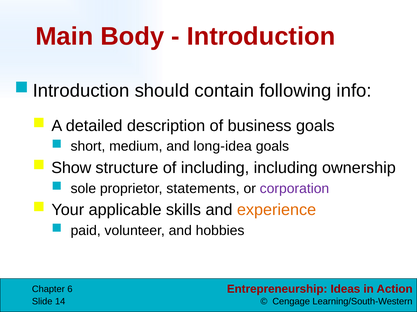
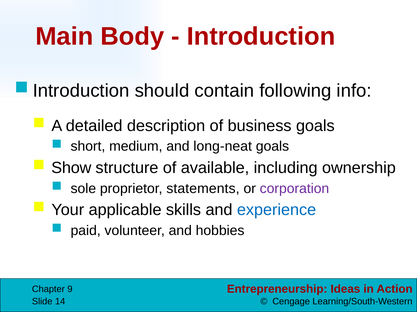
long-idea: long-idea -> long-neat (223, 147)
of including: including -> available (215, 168)
experience colour: orange -> blue (277, 210)
6: 6 -> 9 (70, 290)
